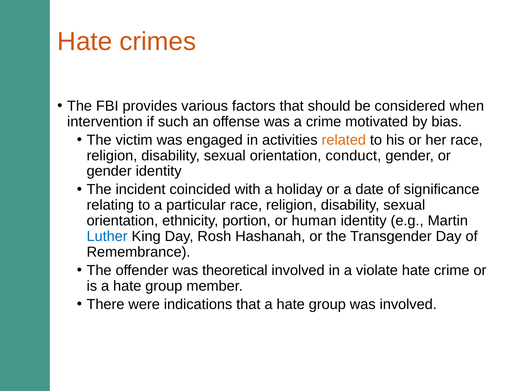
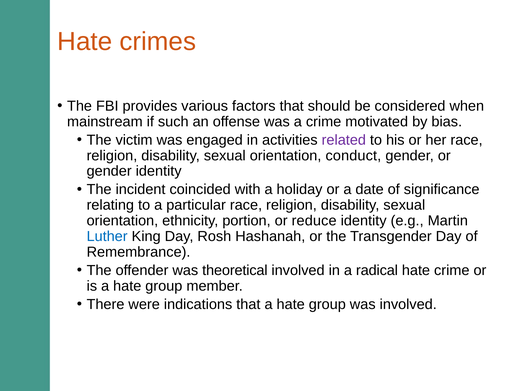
intervention: intervention -> mainstream (105, 121)
related colour: orange -> purple (344, 140)
human: human -> reduce (314, 221)
violate: violate -> radical (377, 270)
